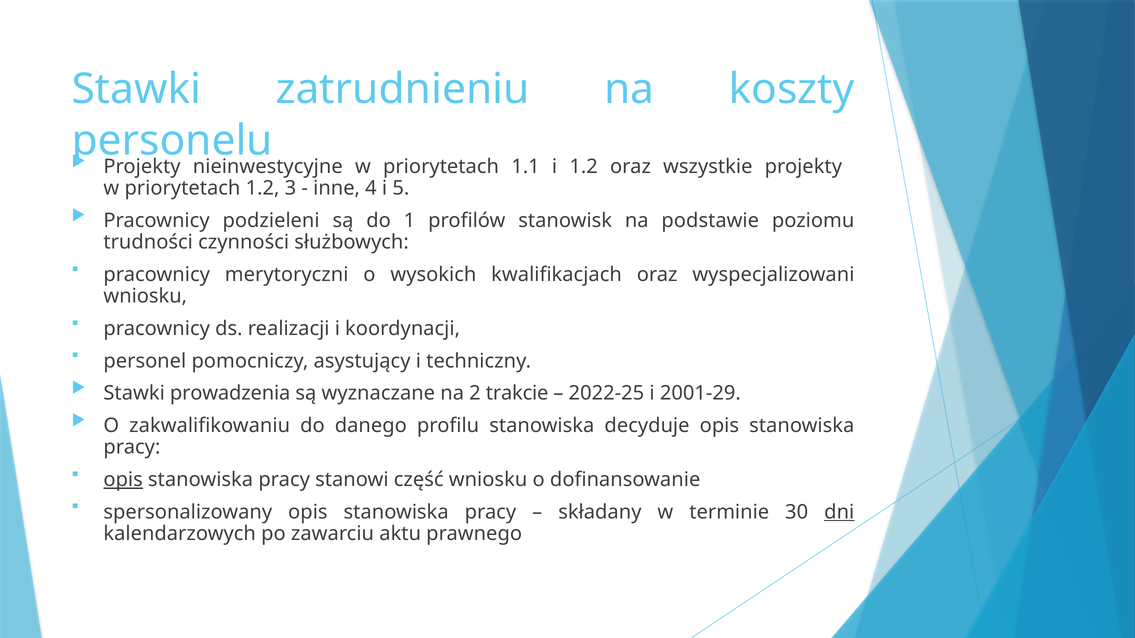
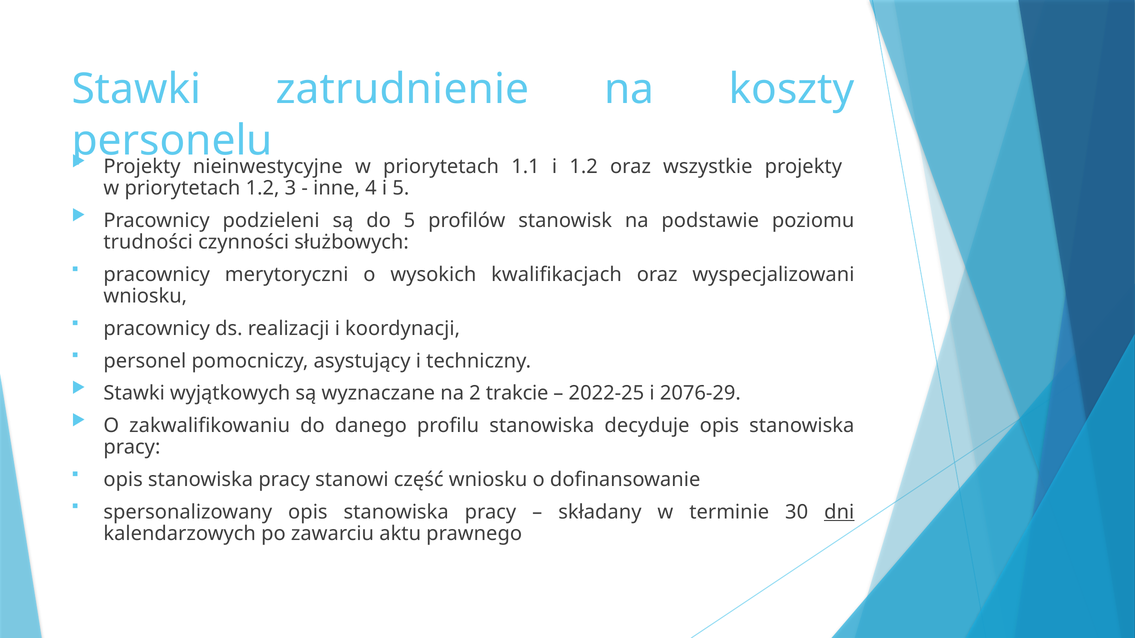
zatrudnieniu: zatrudnieniu -> zatrudnienie (403, 90)
do 1: 1 -> 5 (409, 221)
prowadzenia: prowadzenia -> wyjątkowych (230, 394)
2001-29: 2001-29 -> 2076-29 (700, 394)
opis underline: present -> none (123, 480)
